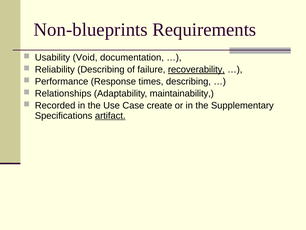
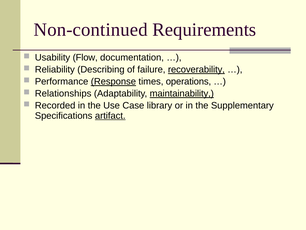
Non-blueprints: Non-blueprints -> Non-continued (91, 30)
Void: Void -> Flow (85, 58)
Response underline: none -> present (113, 81)
times describing: describing -> operations (188, 81)
maintainability underline: none -> present (182, 93)
create: create -> library (160, 105)
